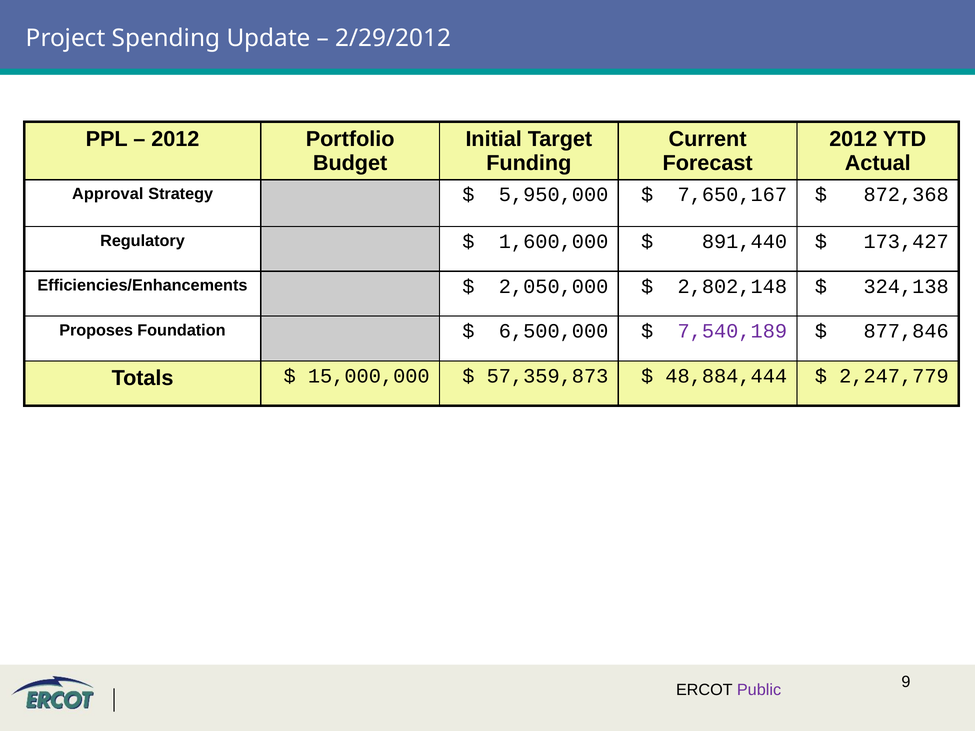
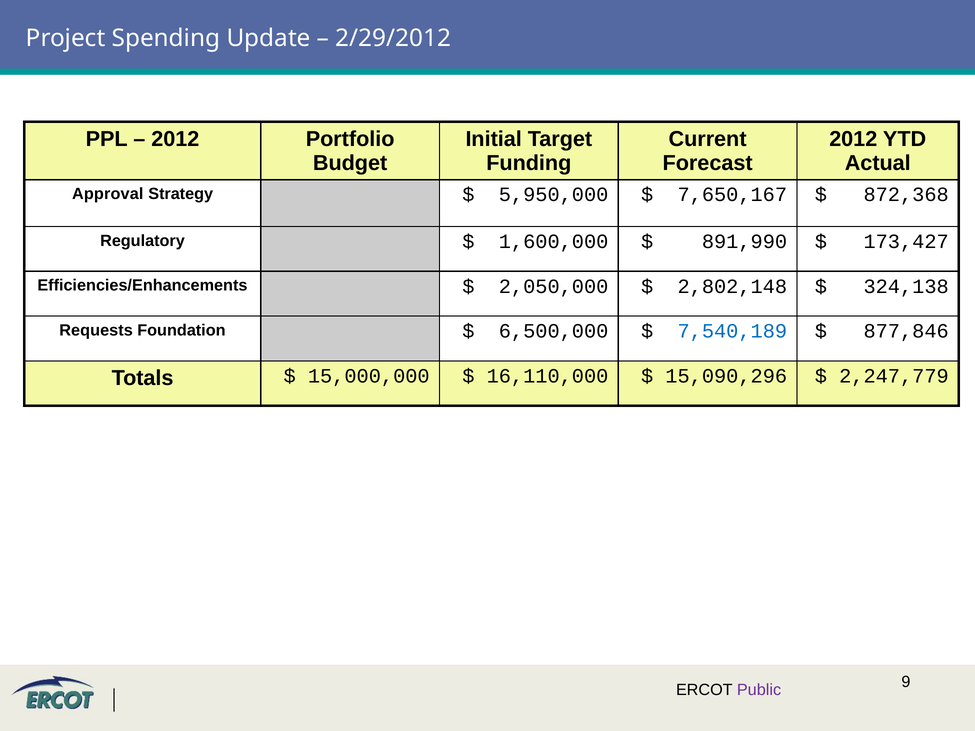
891,440: 891,440 -> 891,990 (744, 242)
Proposes: Proposes -> Requests (96, 330)
7,540,189 colour: purple -> blue (732, 331)
57,359,873: 57,359,873 -> 16,110,000 (548, 376)
48,884,444: 48,884,444 -> 15,090,296 (726, 376)
